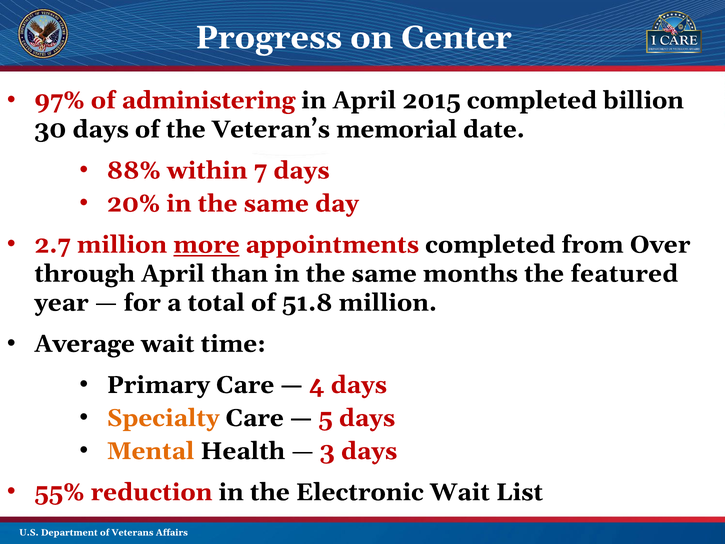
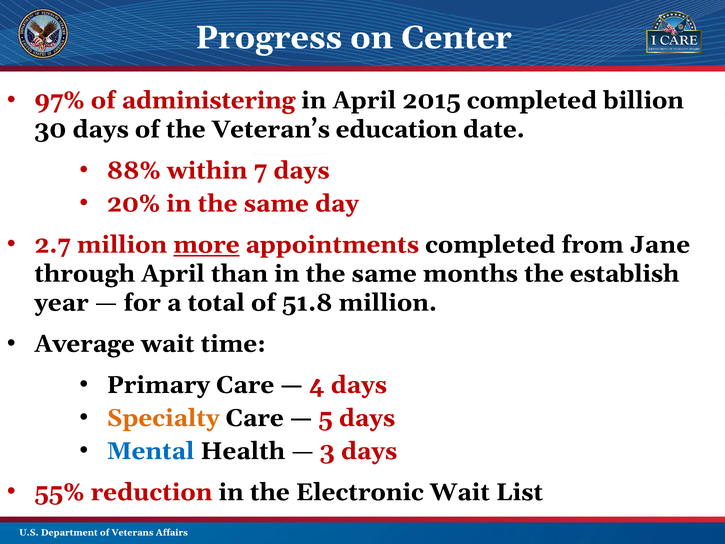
memorial: memorial -> education (397, 129)
Over: Over -> Jane (660, 245)
featured: featured -> establish (625, 274)
Mental colour: orange -> blue (151, 451)
